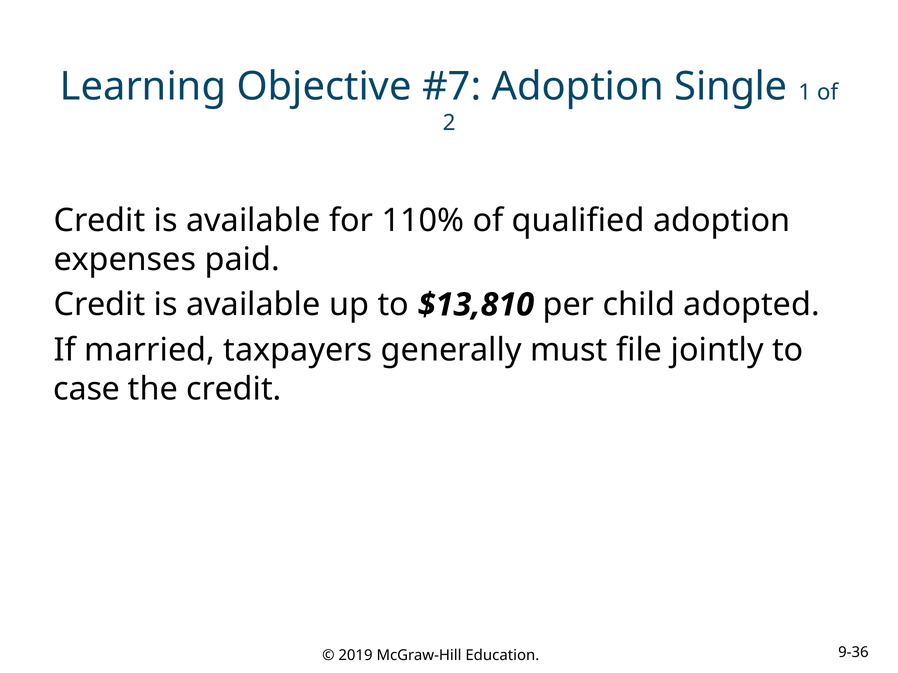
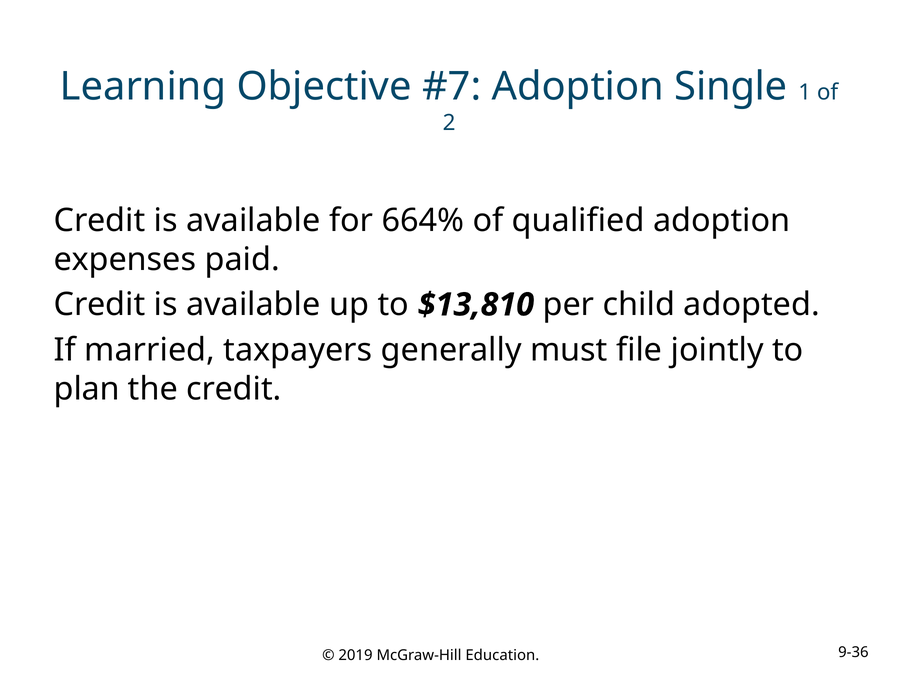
110%: 110% -> 664% (423, 221)
case: case -> plan (87, 389)
